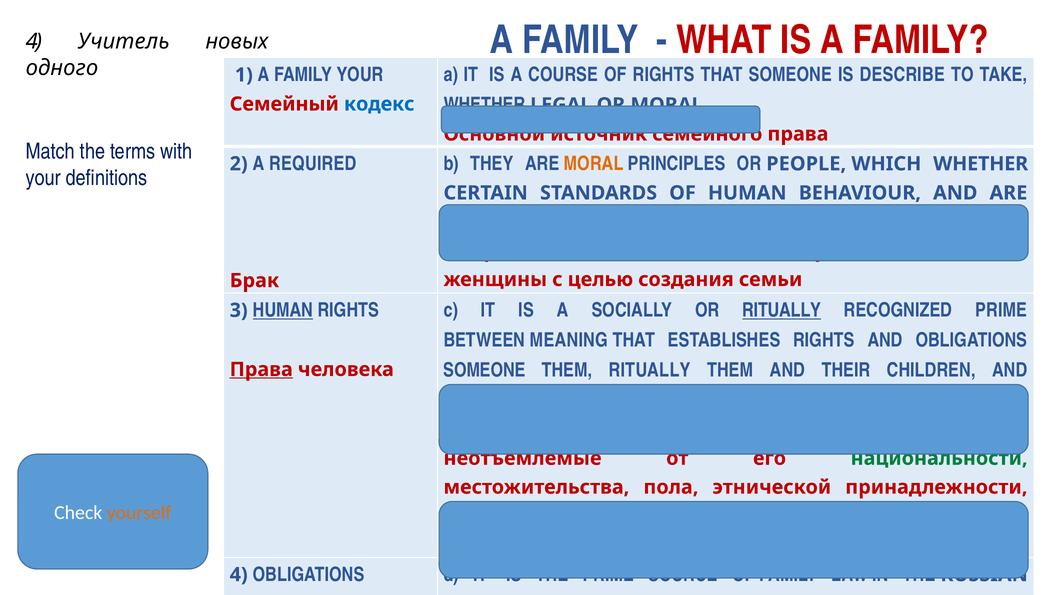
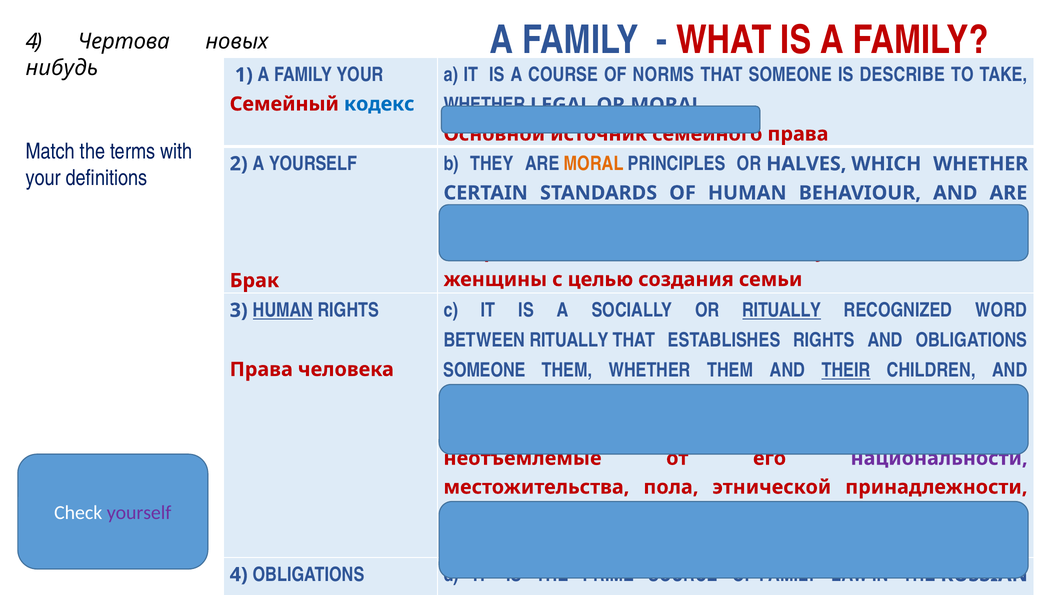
Учитель: Учитель -> Чертова (124, 42)
одного: одного -> нибудь (62, 68)
OF RIGHTS: RIGHTS -> NORMS (664, 75)
PEOPLE: PEOPLE -> HALVES (806, 164)
A REQUIRED: REQUIRED -> YOURSELF (313, 164)
RECOGNIZED PRIME: PRIME -> WORD (1001, 310)
BETWEEN MEANING: MEANING -> RITUALLY (569, 340)
THEM RITUALLY: RITUALLY -> WHETHER (650, 370)
THEIR underline: none -> present (846, 370)
Права underline: present -> none (261, 370)
национальности colour: green -> purple (939, 458)
yourself colour: orange -> purple (139, 513)
